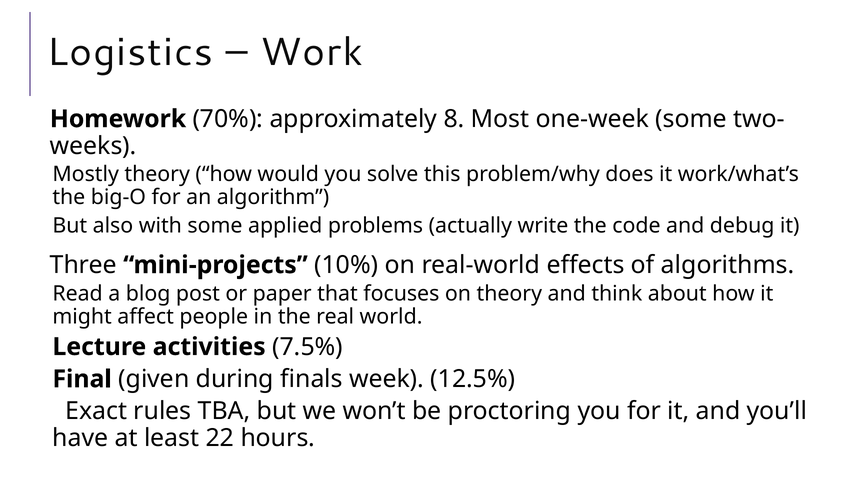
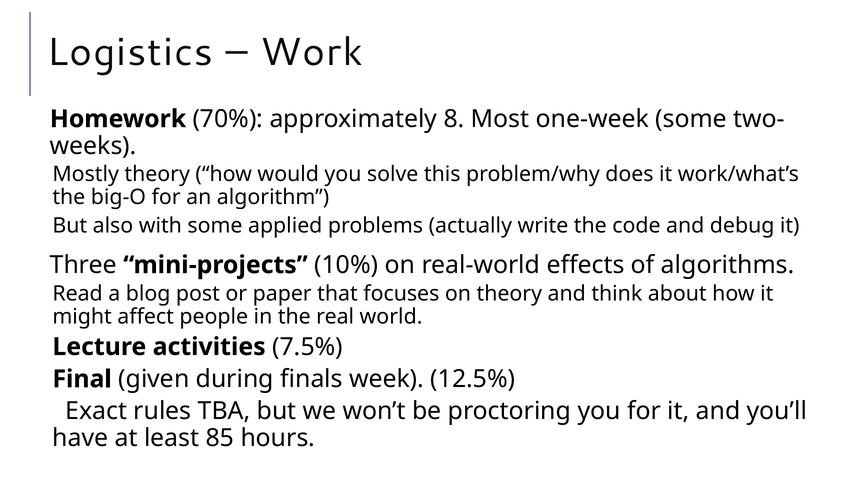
22: 22 -> 85 (220, 438)
